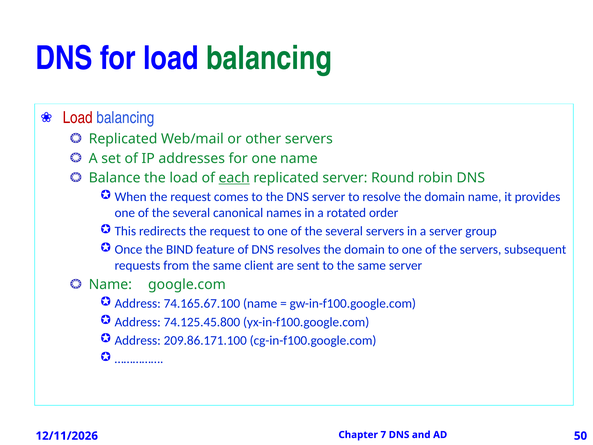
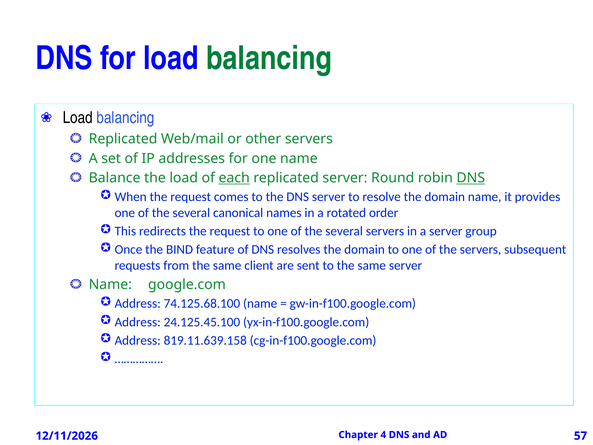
Load colour: red -> black (78, 118)
DNS underline: none -> present (471, 178)
74.165.67.100: 74.165.67.100 -> 74.125.68.100 (202, 303)
74.125.45.800: 74.125.45.800 -> 24.125.45.100 (202, 322)
209.86.171.100: 209.86.171.100 -> 819.11.639.158 (205, 340)
7: 7 -> 4 (383, 435)
50: 50 -> 57 (581, 436)
